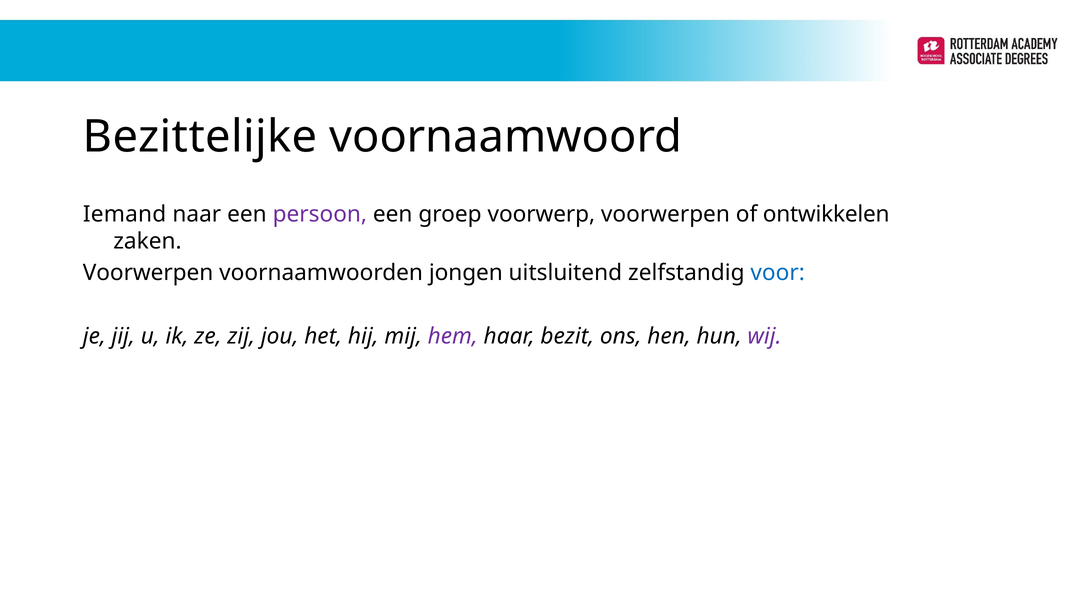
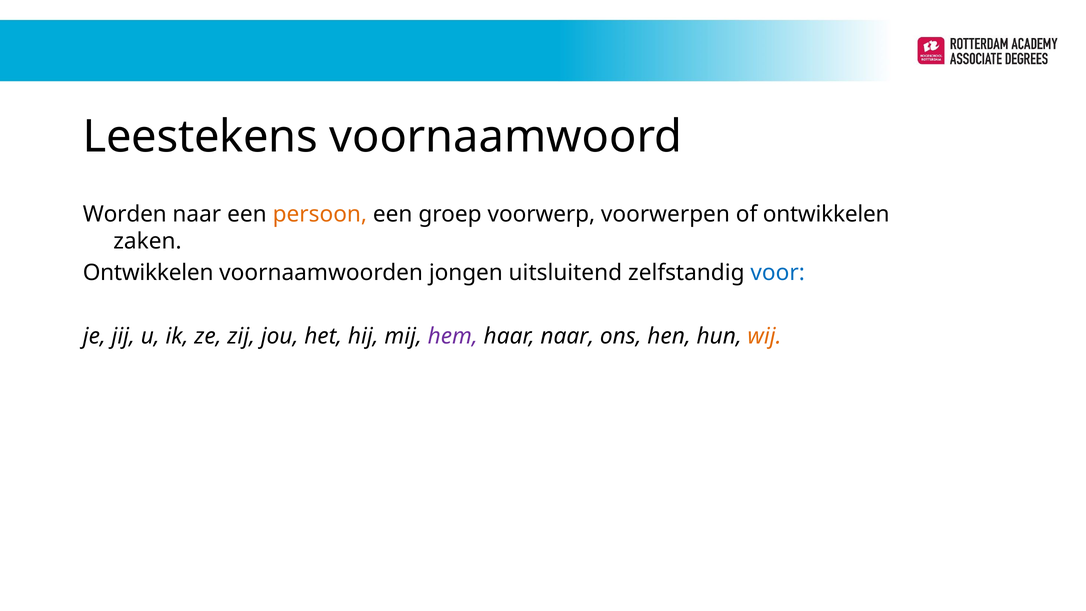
Bezittelijke: Bezittelijke -> Leestekens (200, 137)
Iemand: Iemand -> Worden (125, 214)
persoon colour: purple -> orange (320, 214)
Voorwerpen: Voorwerpen -> Ontwikkelen (148, 273)
haar bezit: bezit -> naar (567, 336)
wij colour: purple -> orange (765, 336)
